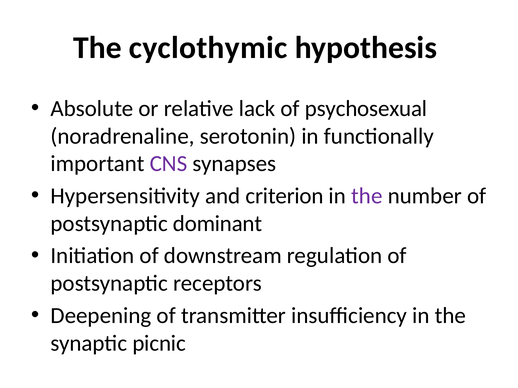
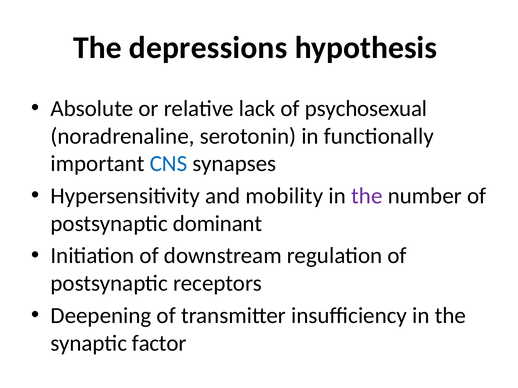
cyclothymic: cyclothymic -> depressions (208, 48)
CNS colour: purple -> blue (169, 164)
criterion: criterion -> mobility (284, 196)
picnic: picnic -> factor (159, 344)
